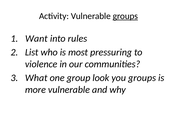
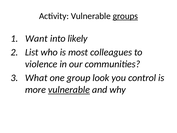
rules: rules -> likely (78, 38)
pressuring: pressuring -> colleagues (111, 52)
you groups: groups -> control (142, 78)
vulnerable underline: none -> present (69, 90)
